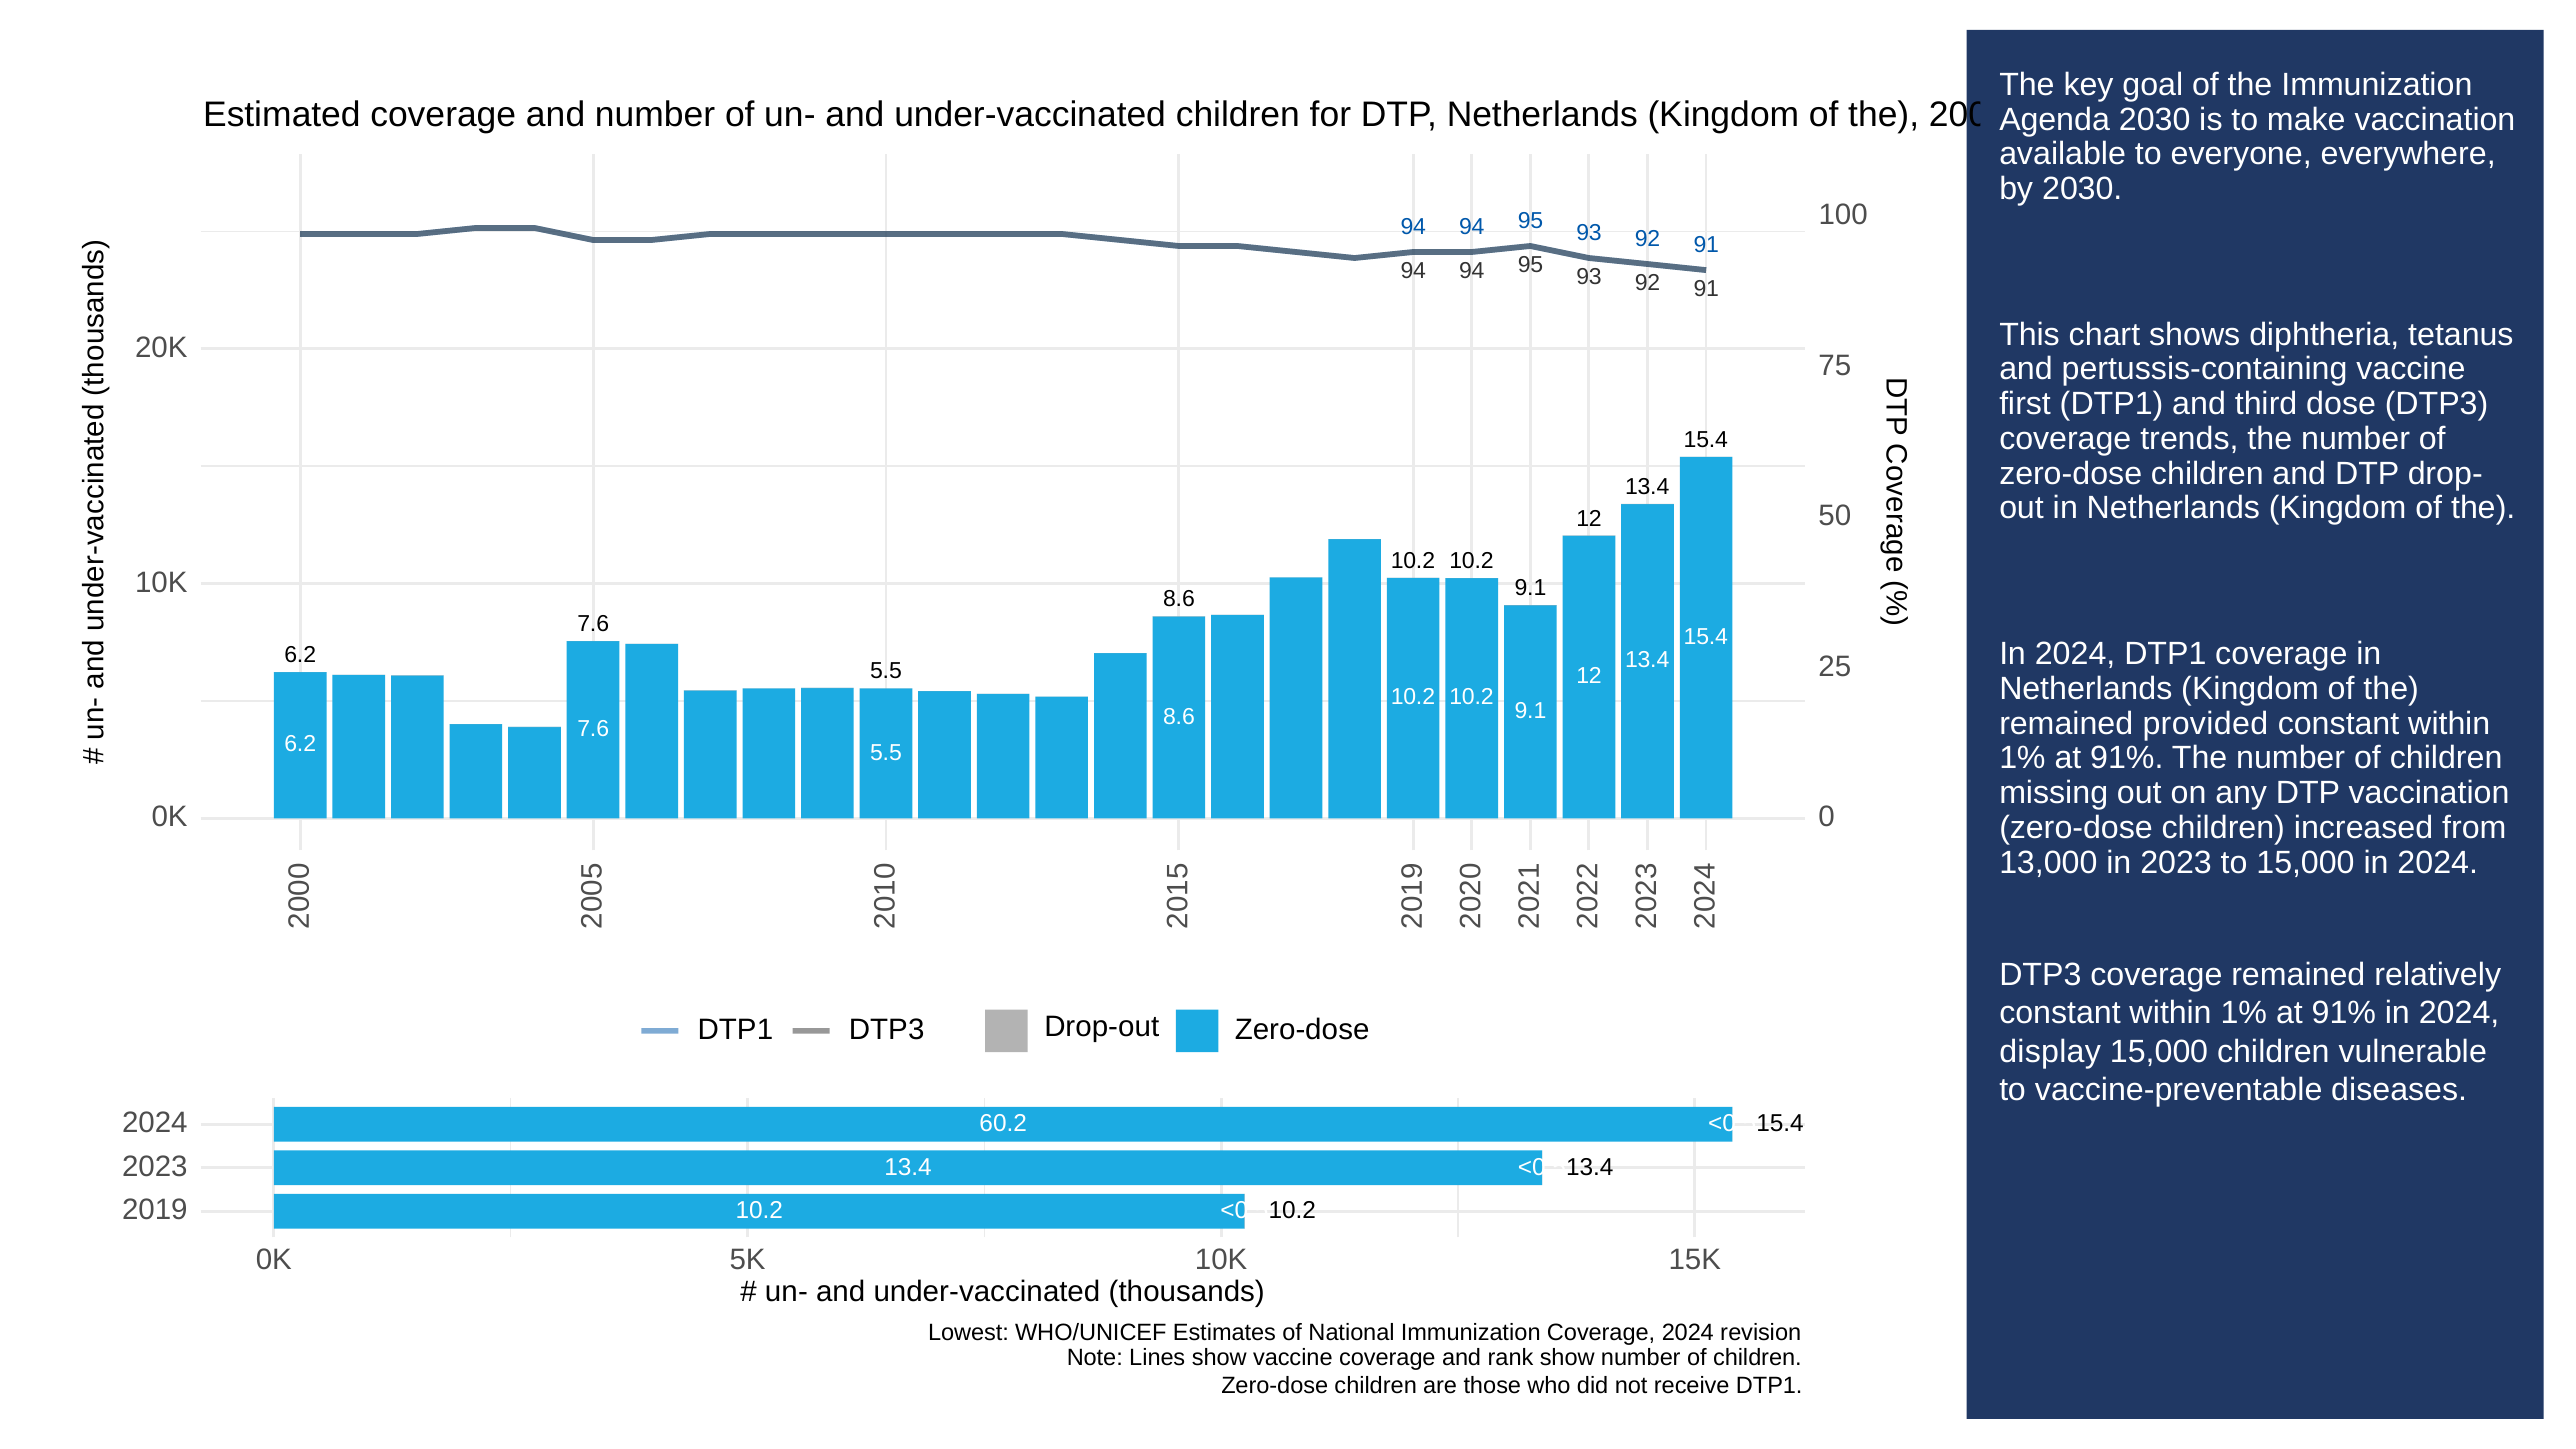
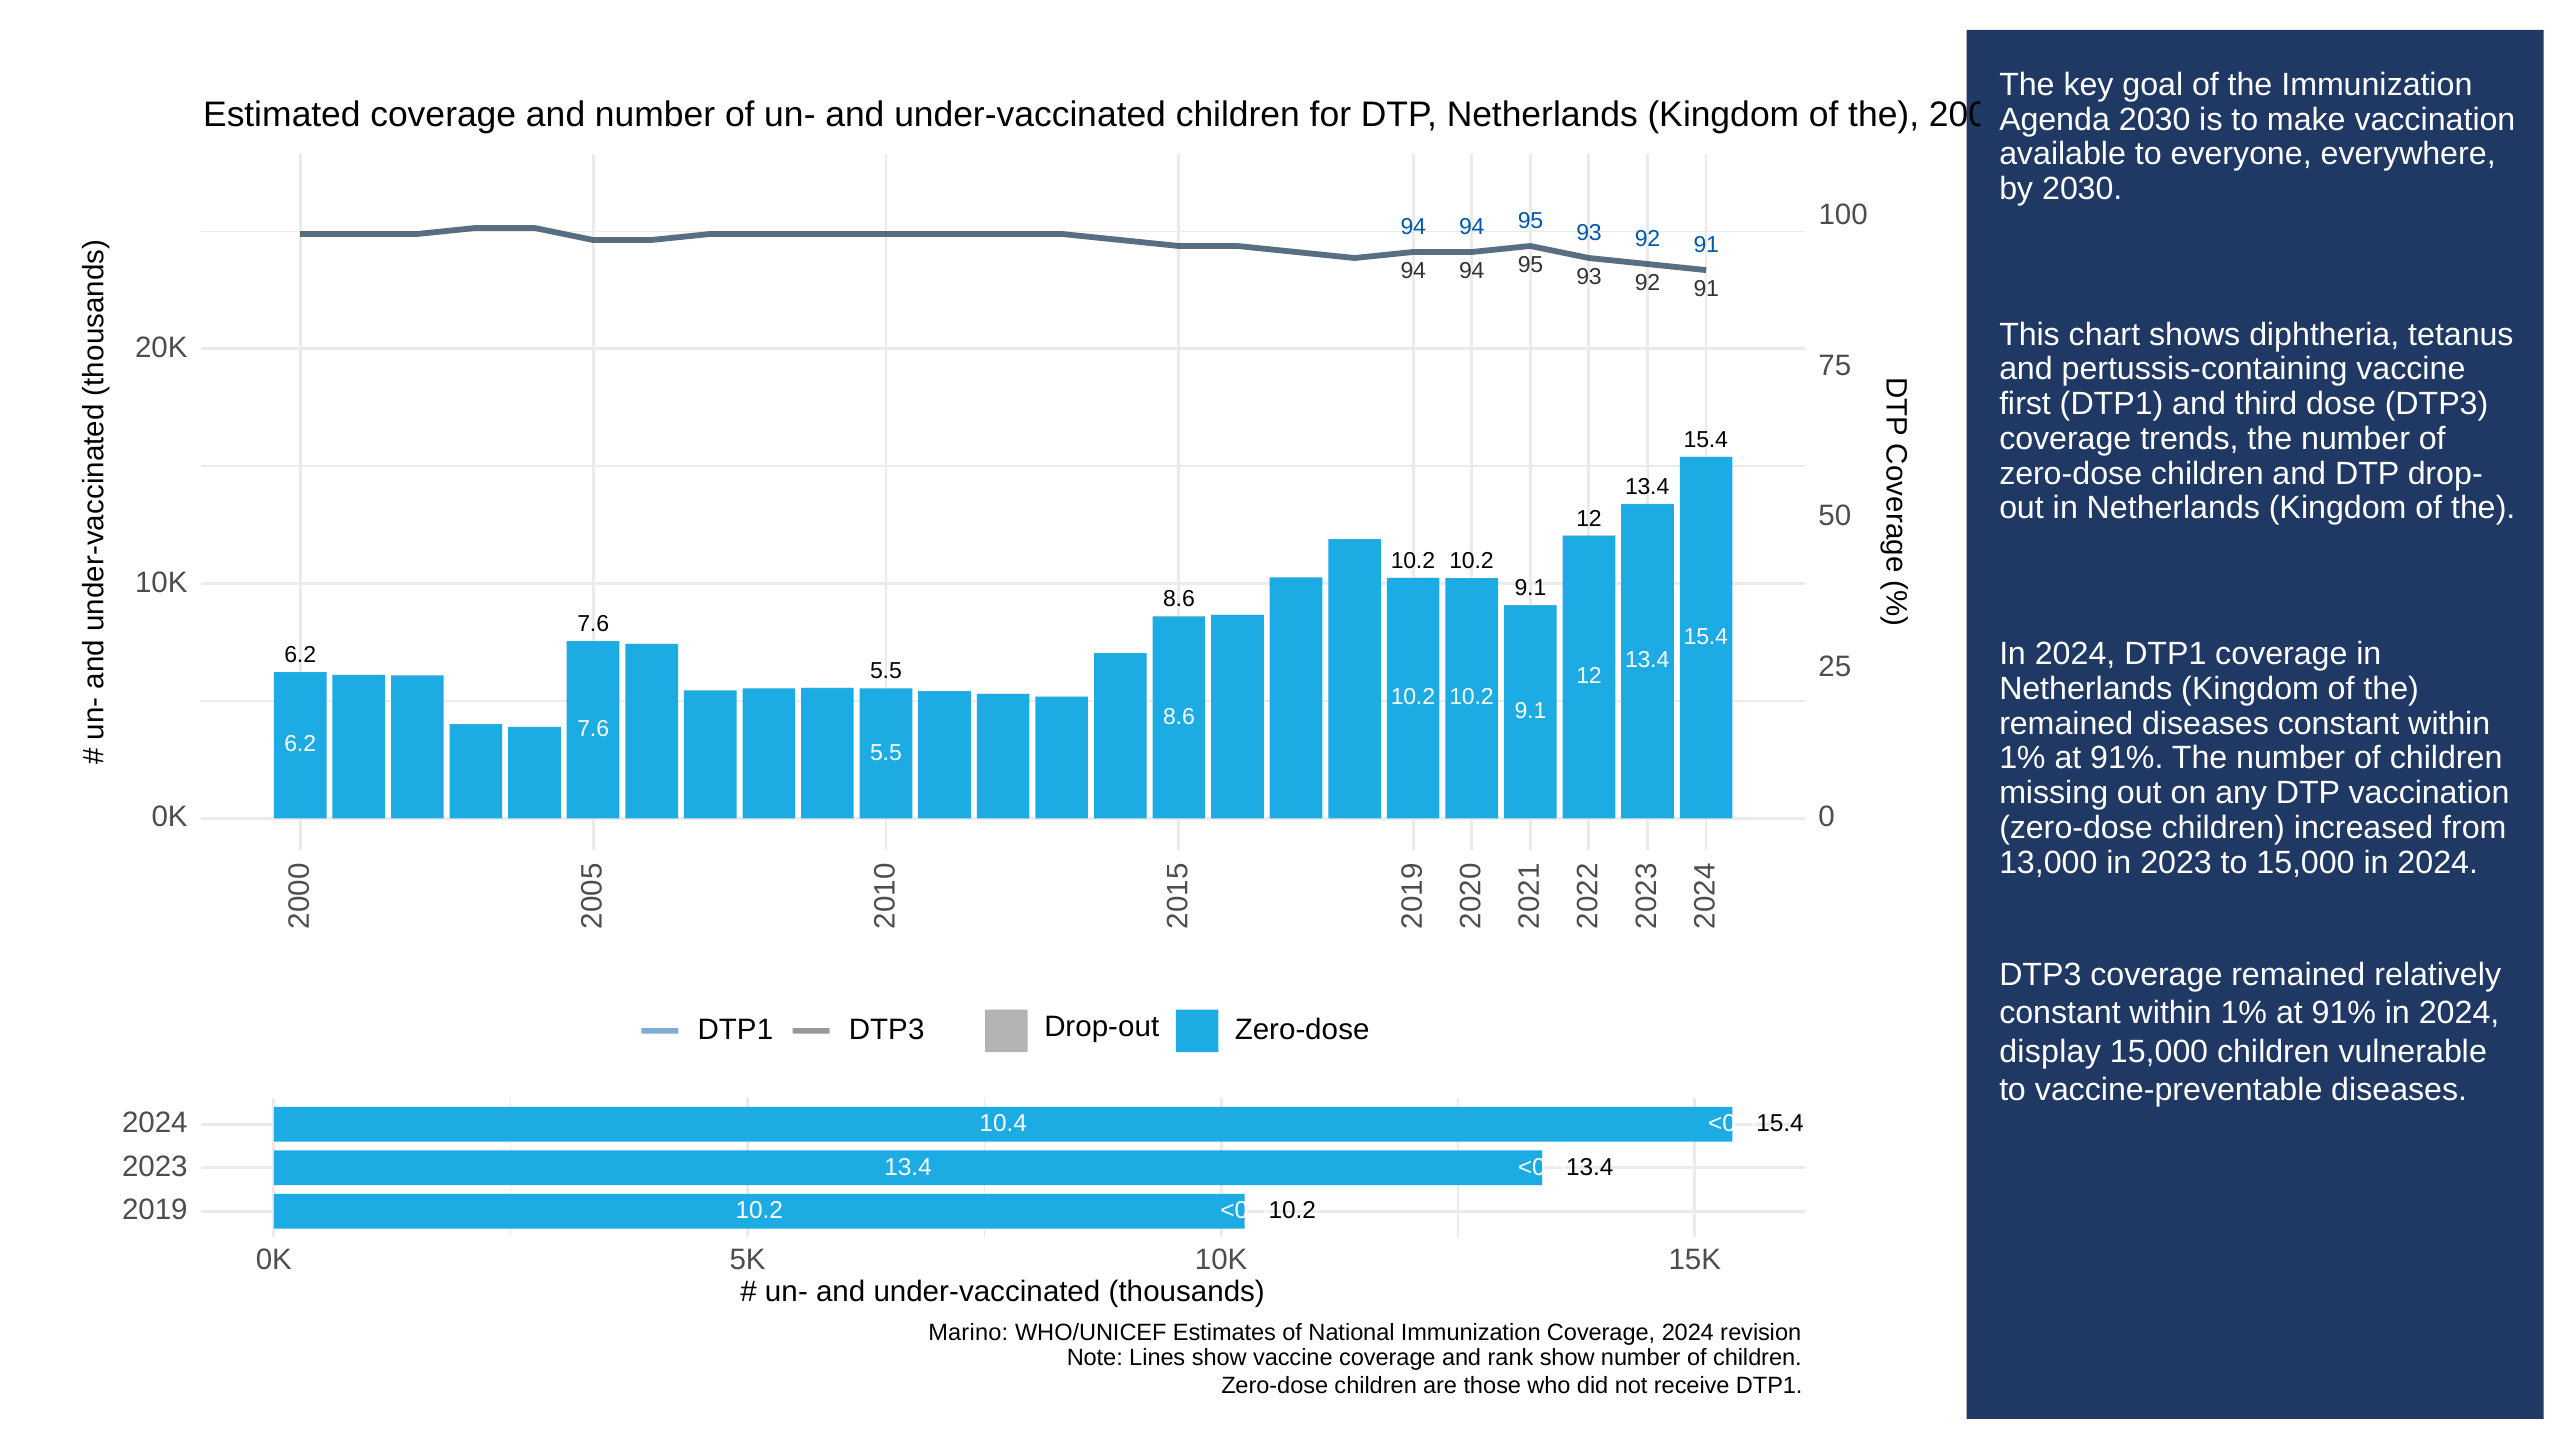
remained provided: provided -> diseases (2205, 723)
60.2: 60.2 -> 10.4 (1003, 1123)
Lowest: Lowest -> Marino (968, 1332)
